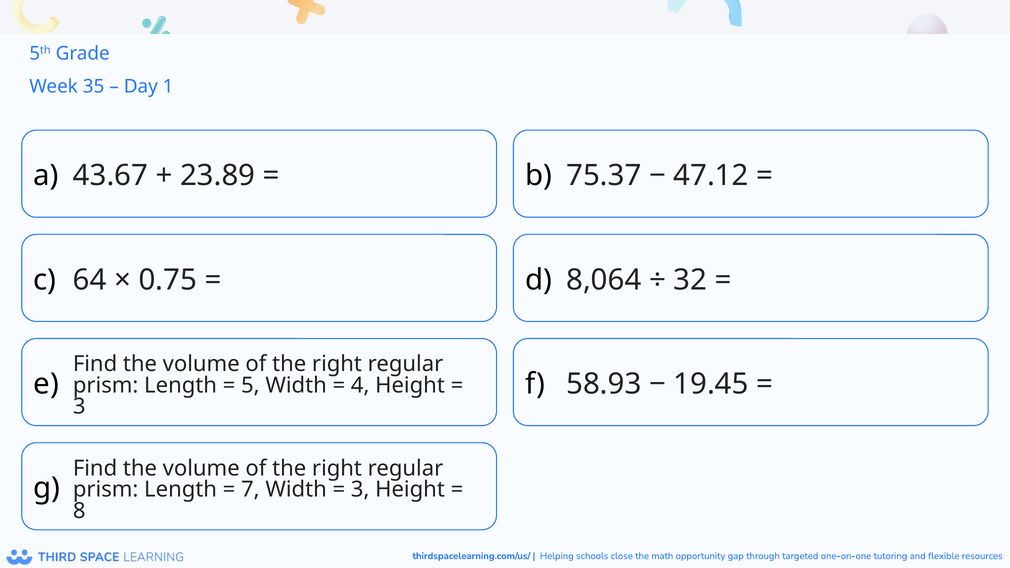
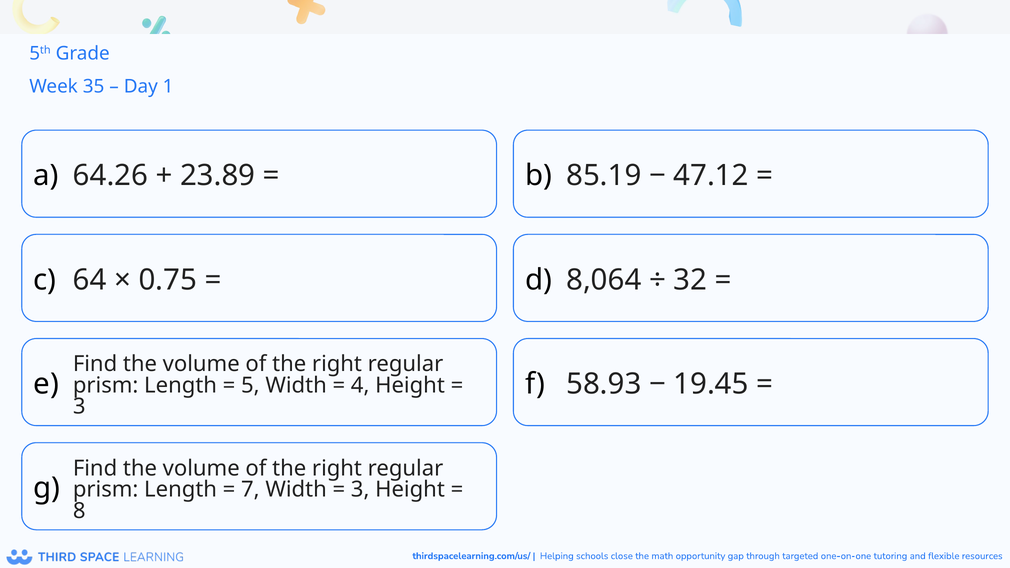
43.67: 43.67 -> 64.26 (111, 176)
75.37: 75.37 -> 85.19 (604, 176)
